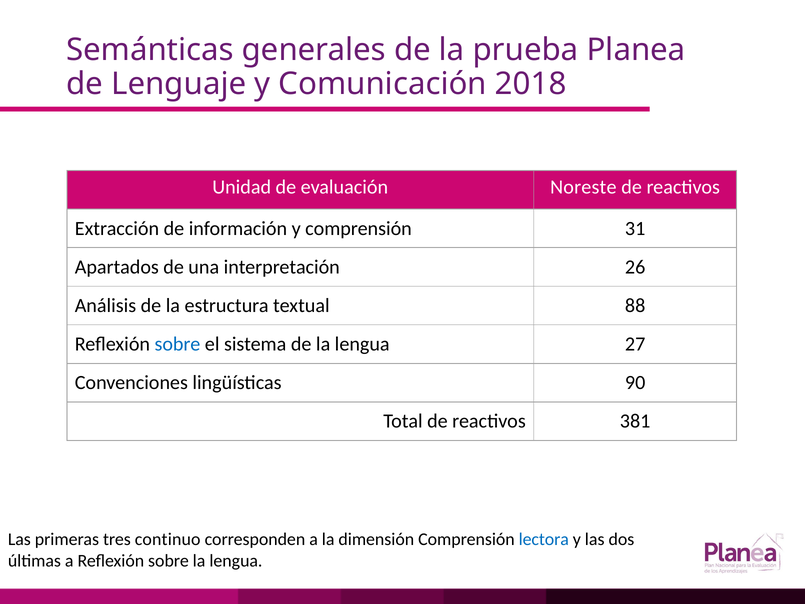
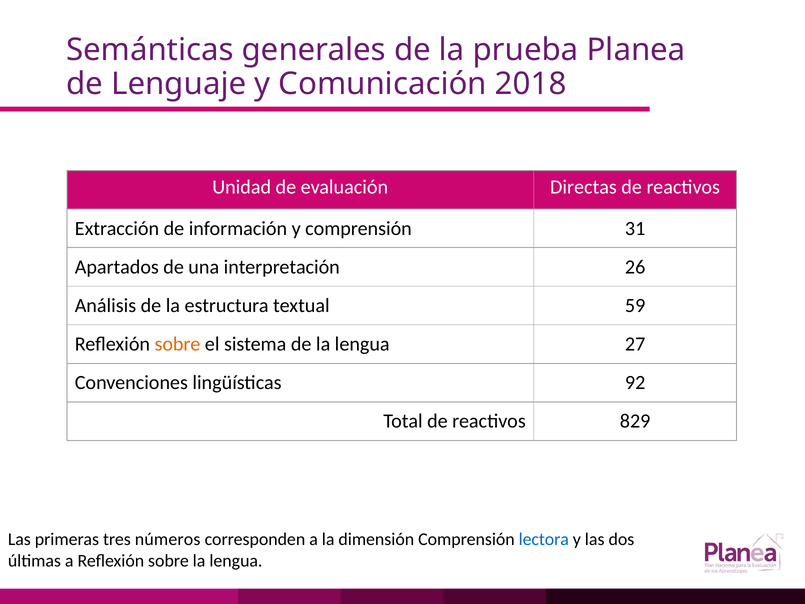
Noreste: Noreste -> Directas (583, 187)
88: 88 -> 59 (635, 306)
sobre colour: blue -> orange (177, 344)
90: 90 -> 92 (635, 383)
381: 381 -> 829 (635, 421)
continuo: continuo -> números (168, 539)
